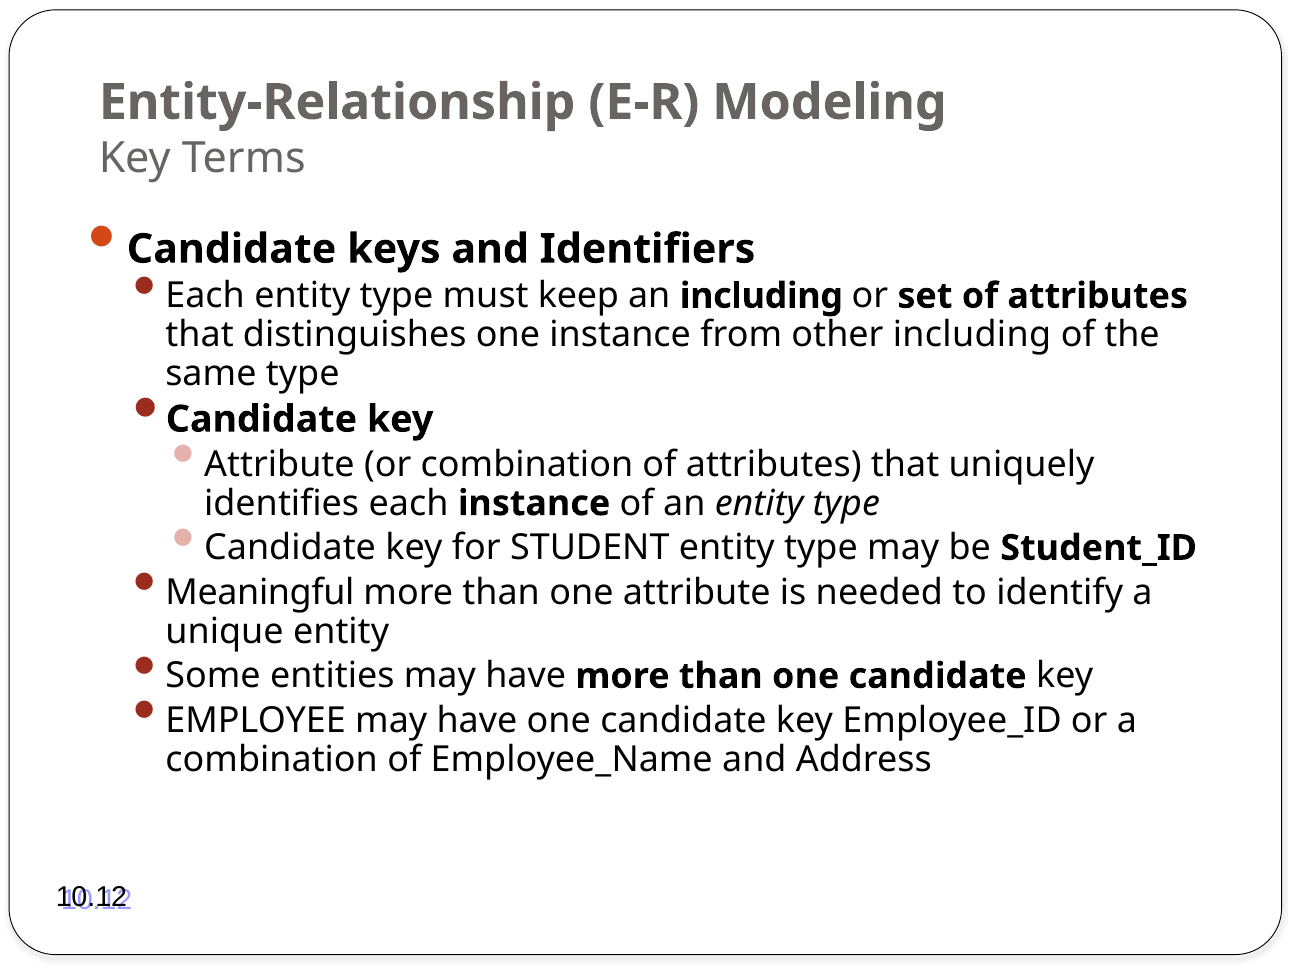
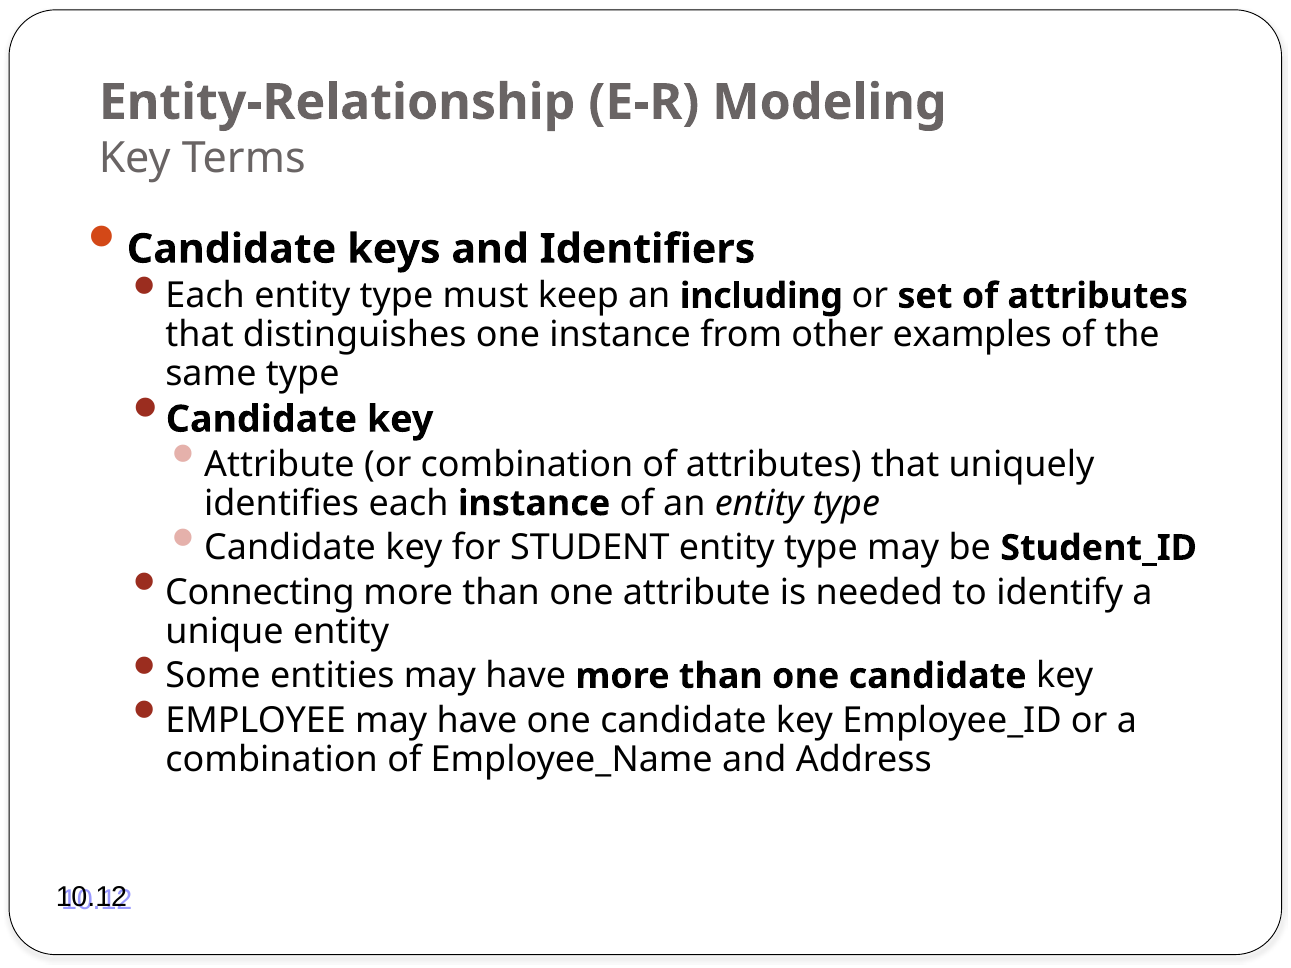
other including: including -> examples (972, 335)
Meaningful: Meaningful -> Connecting (260, 593)
